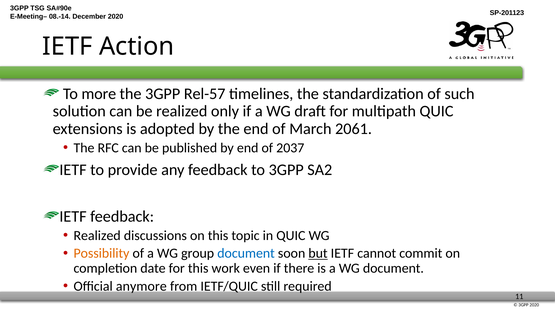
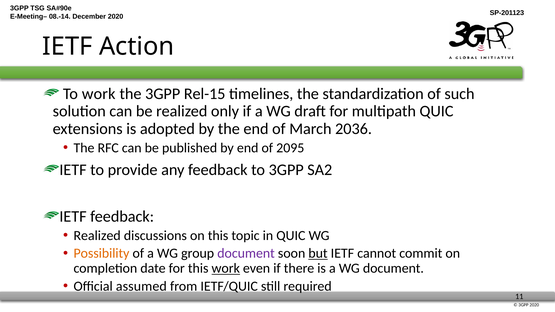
To more: more -> work (99, 94)
Rel-57: Rel-57 -> Rel-15 (205, 94)
2061: 2061 -> 2036 (354, 129)
2037: 2037 -> 2095 (290, 148)
document colour: blue -> purple (246, 253)
work underline: none -> present (226, 268)
anymore: anymore -> assumed (141, 286)
